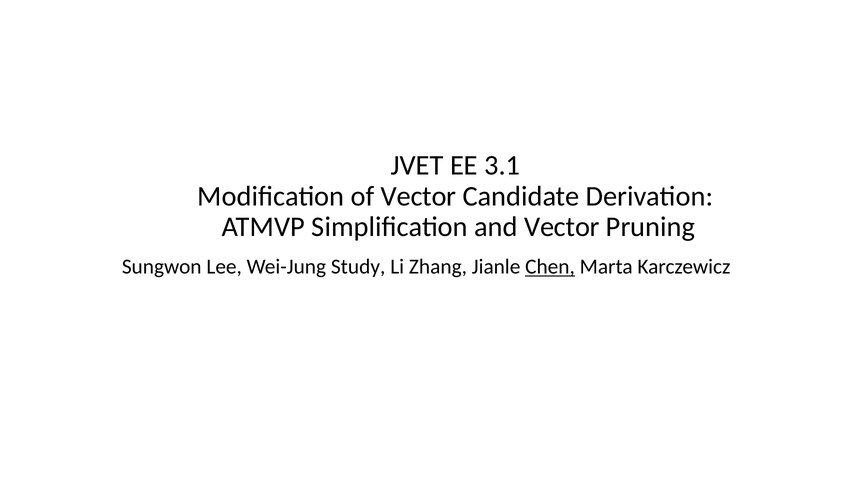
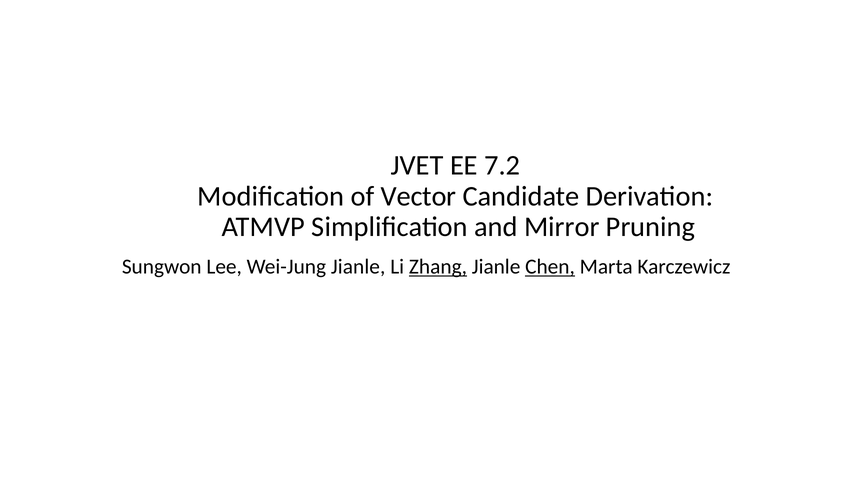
3.1: 3.1 -> 7.2 (502, 165)
and Vector: Vector -> Mirror (562, 227)
Wei-Jung Study: Study -> Jianle (358, 267)
Zhang underline: none -> present (438, 267)
